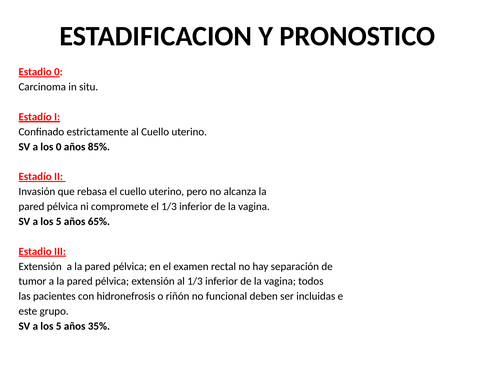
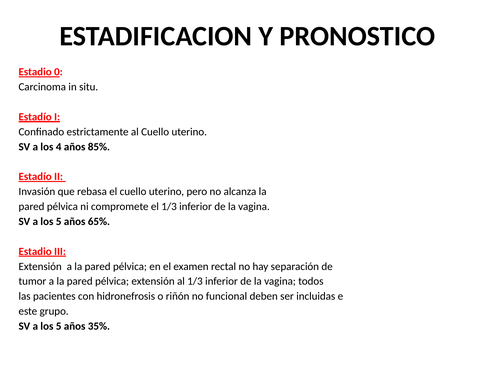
los 0: 0 -> 4 (59, 147)
